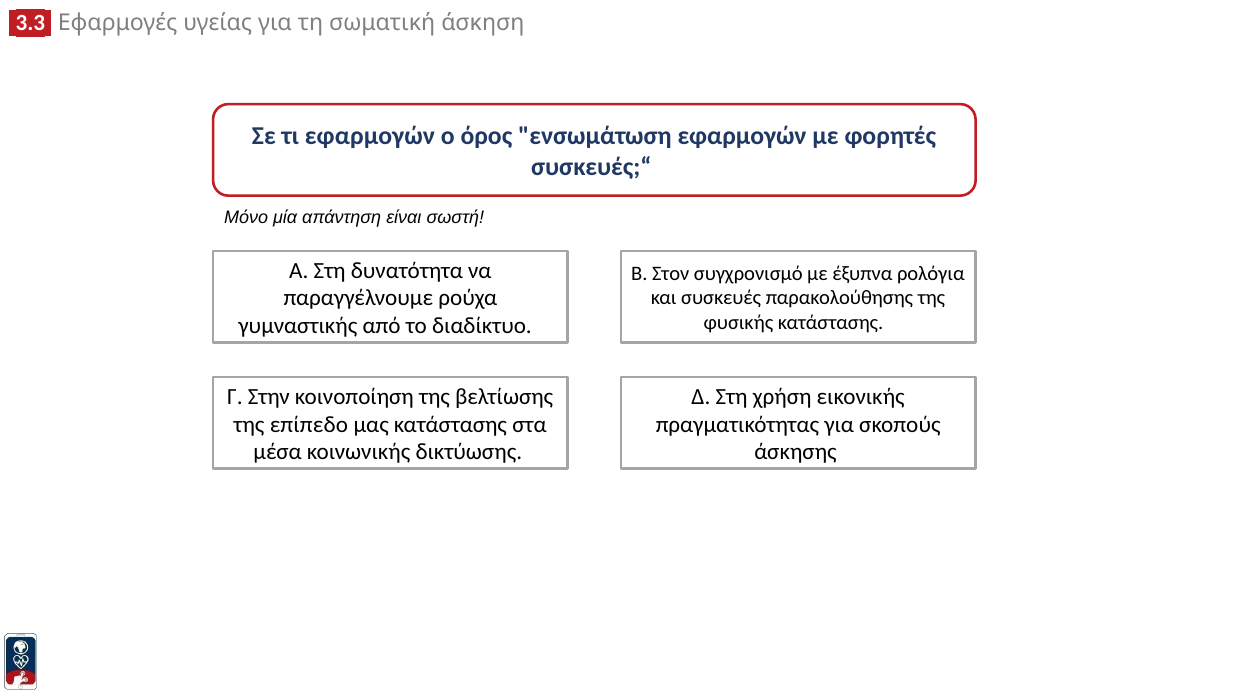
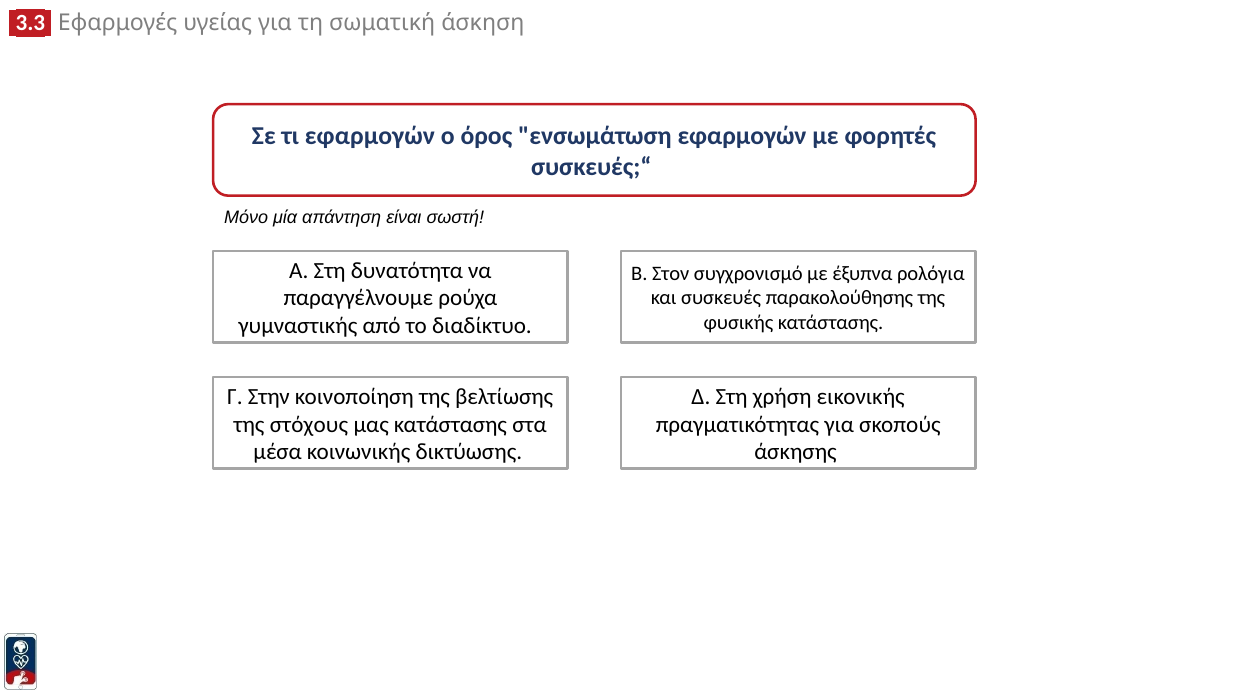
επίπεδο: επίπεδο -> στόχους (309, 425)
